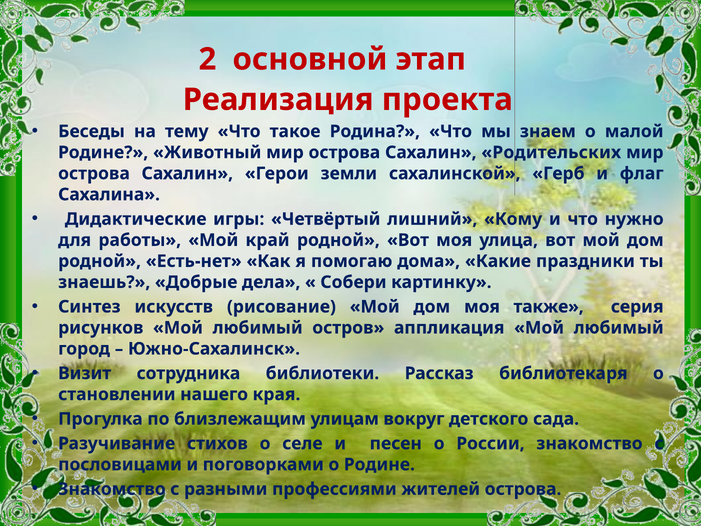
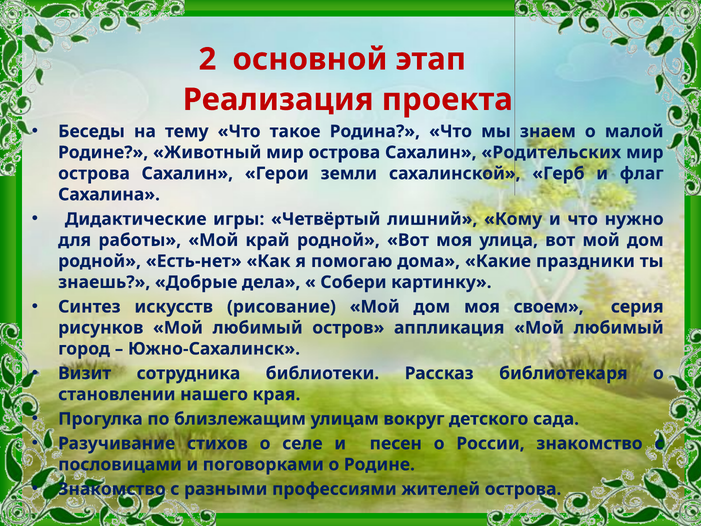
также: также -> своем (549, 307)
